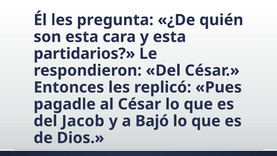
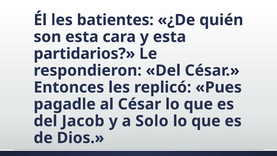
pregunta: pregunta -> batientes (115, 20)
Bajó: Bajó -> Solo (152, 121)
